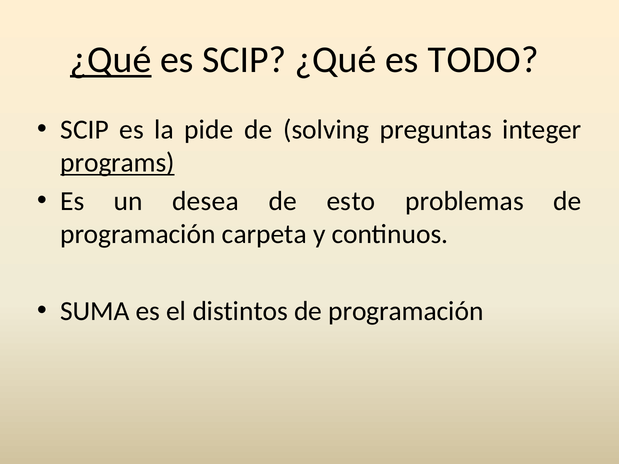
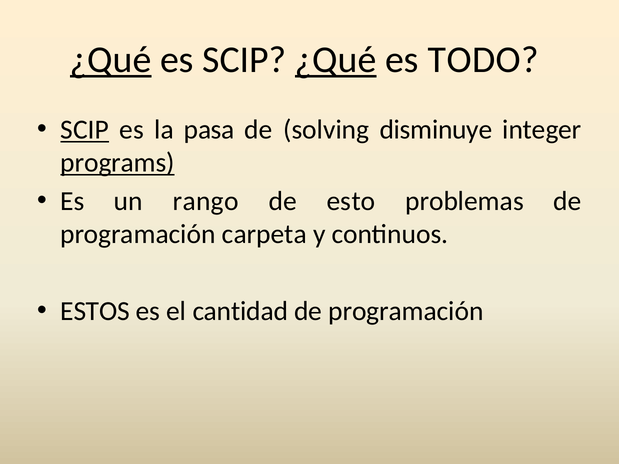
¿Qué underline: none -> present (336, 60)
SCIP underline: none -> present (85, 130)
pide: pide -> pasa (209, 130)
preguntas: preguntas -> disminuye (436, 130)
desea: desea -> rango (206, 201)
SUMA: SUMA -> ESTOS (95, 311)
distintos: distintos -> cantidad (240, 311)
